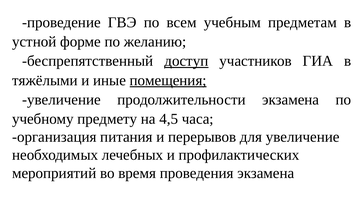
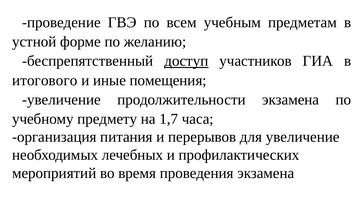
тяжёлыми: тяжёлыми -> итогового (45, 80)
помещения underline: present -> none (168, 80)
4,5: 4,5 -> 1,7 (169, 119)
